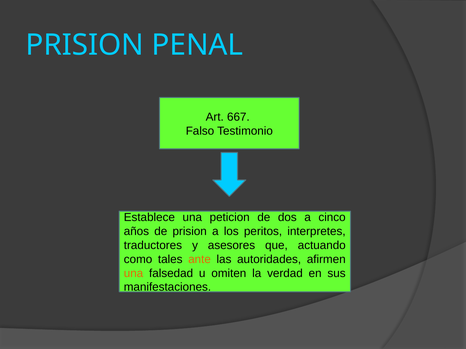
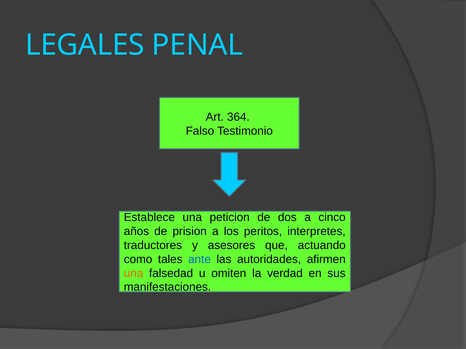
PRISION: PRISION -> LEGALES (85, 45)
667: 667 -> 364 (238, 117)
ante colour: orange -> blue (200, 260)
